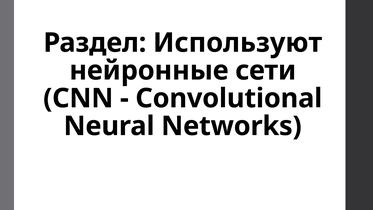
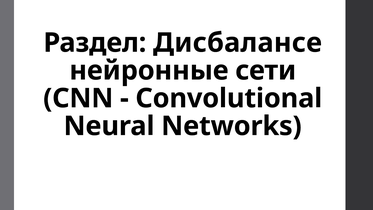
Используют: Используют -> Дисбалансе (237, 43)
